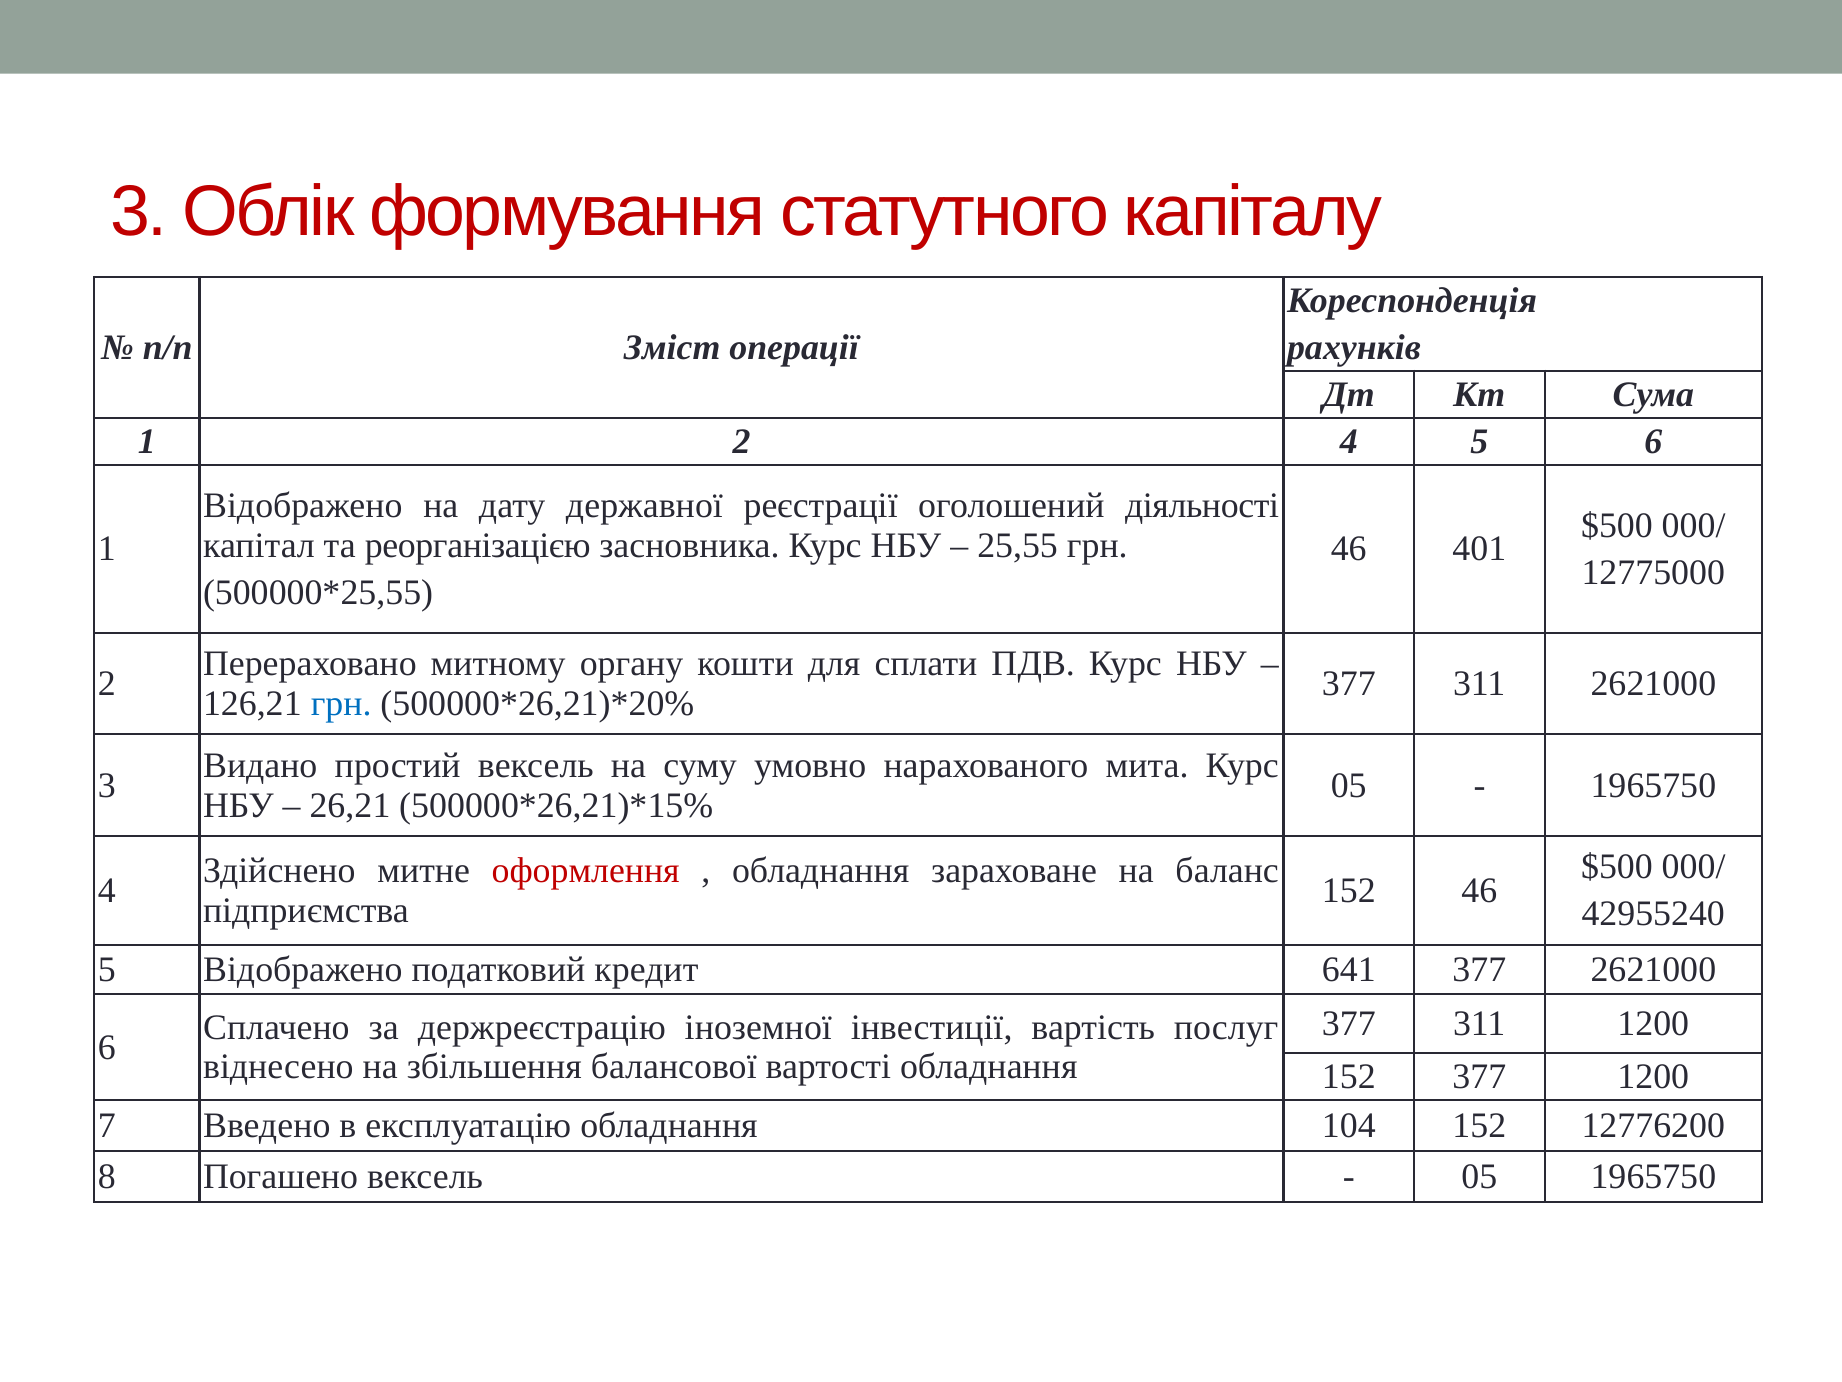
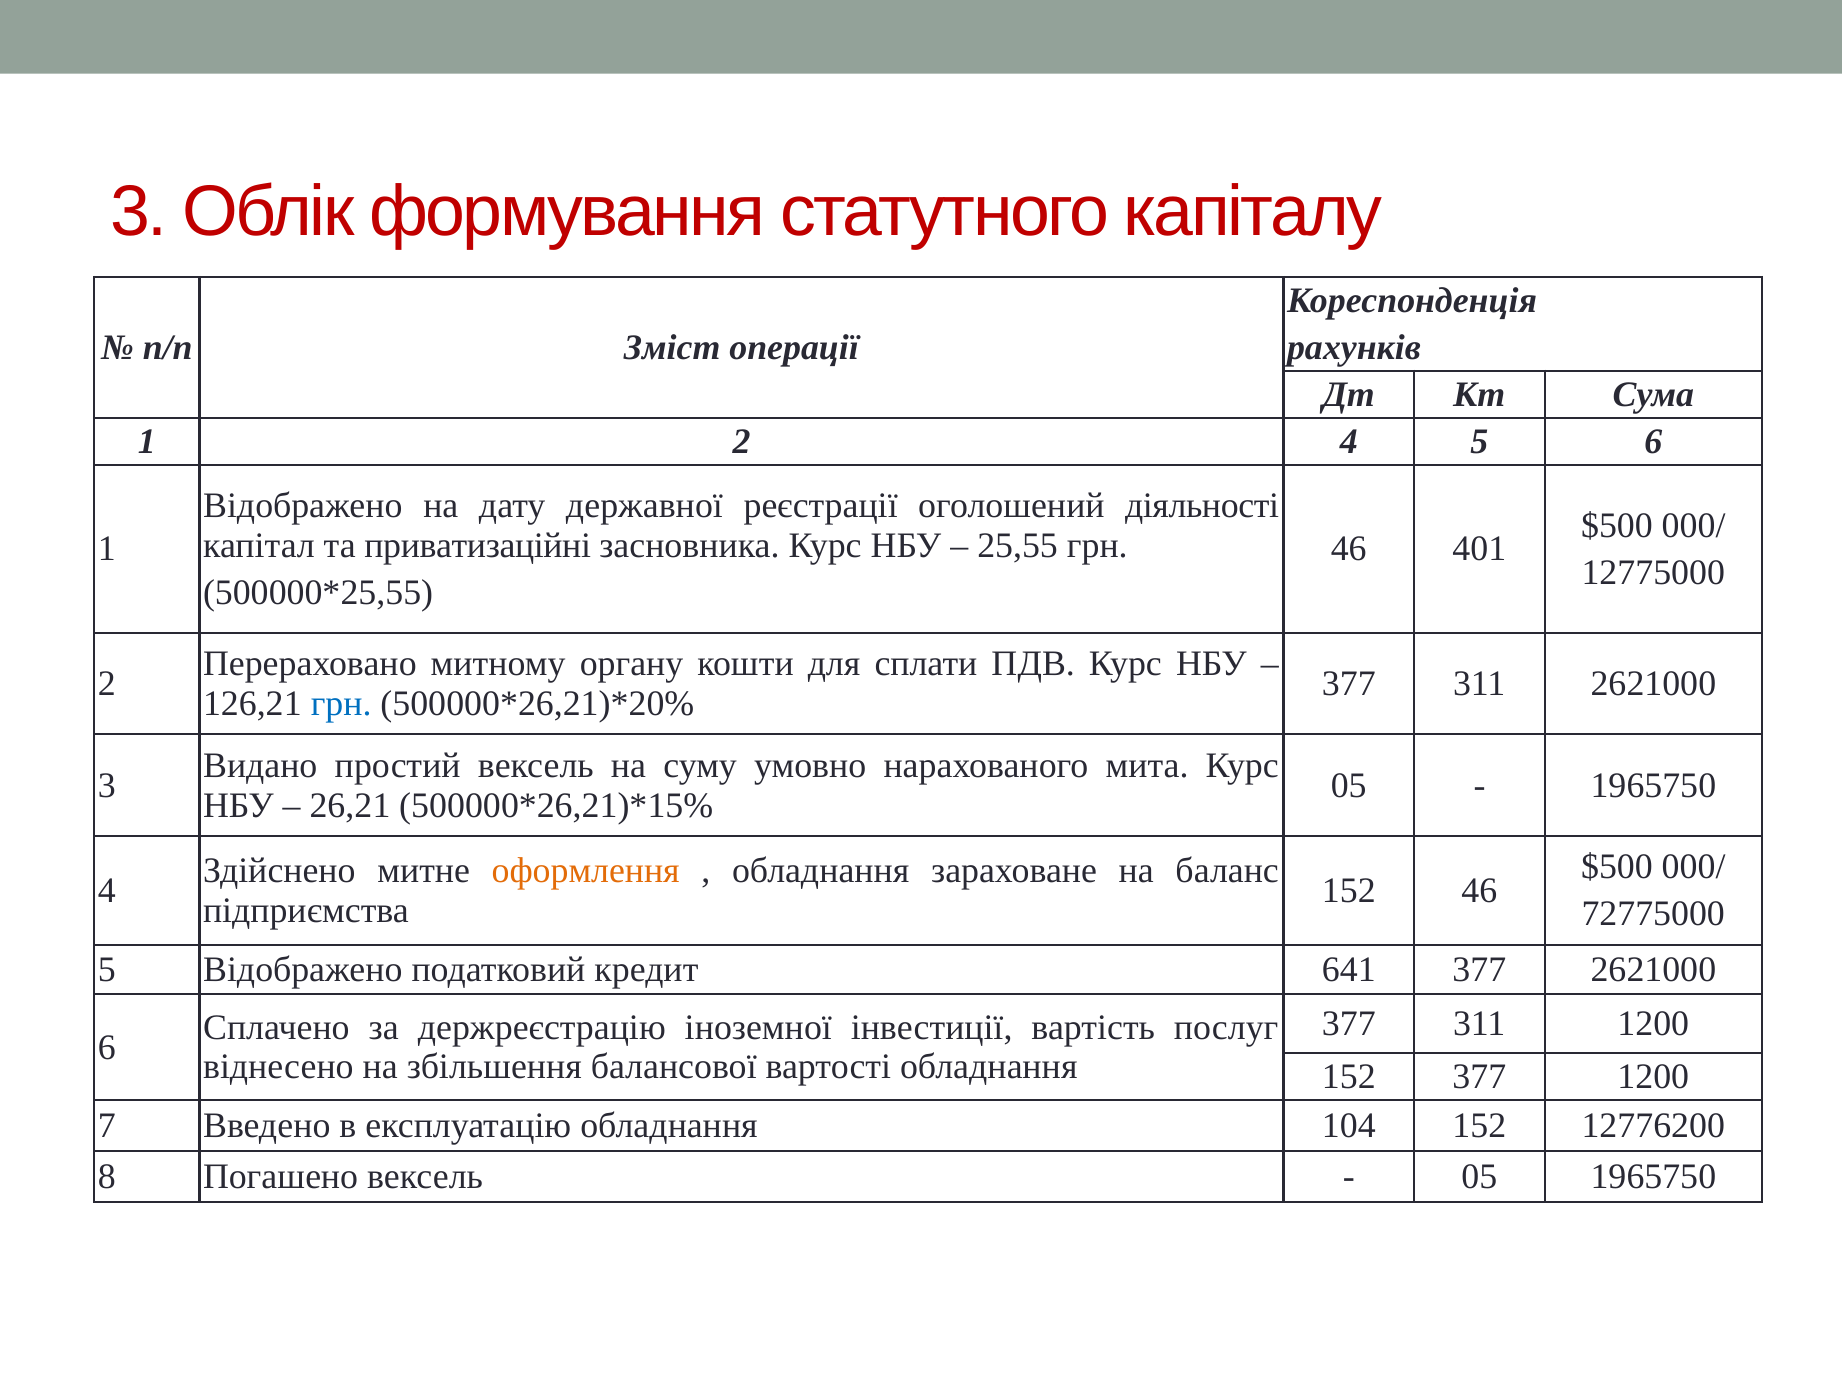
реорганізацією: реорганізацією -> приватизаційні (478, 545)
оформлення colour: red -> orange (586, 870)
42955240: 42955240 -> 72775000 (1653, 914)
